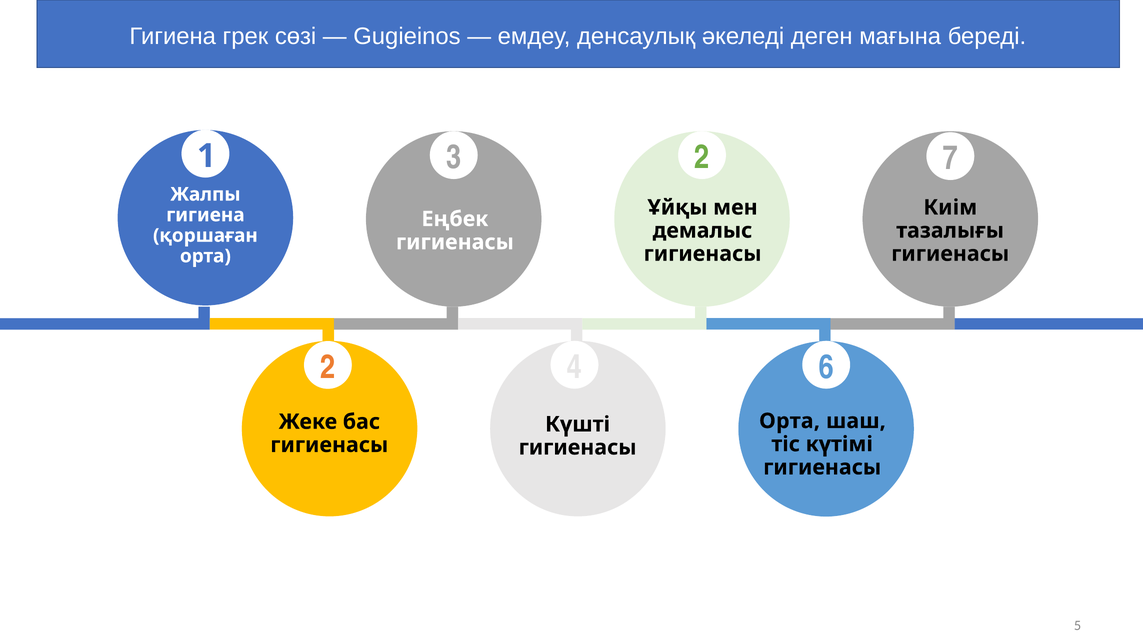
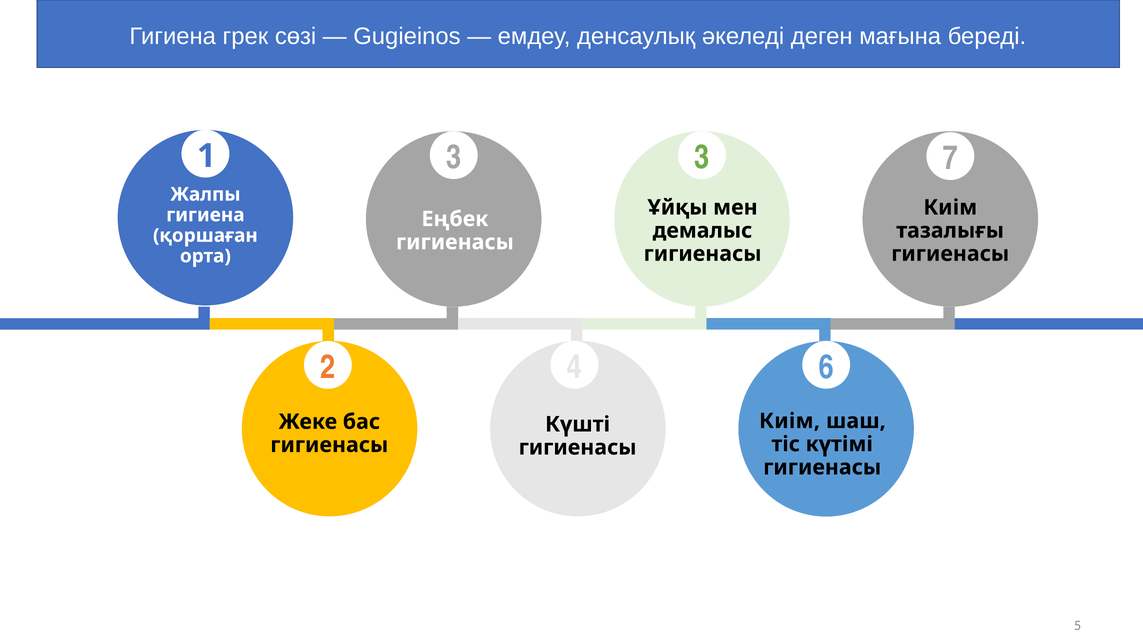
2: 2 -> 3 (702, 157)
Орта: Орта -> Киім (790, 421)
